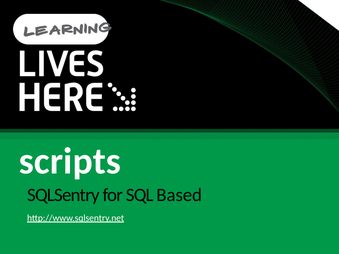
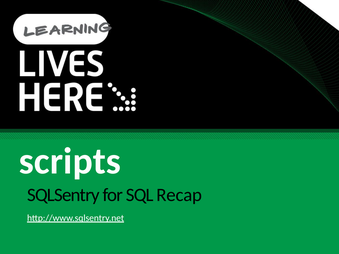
Based: Based -> Recap (179, 195)
